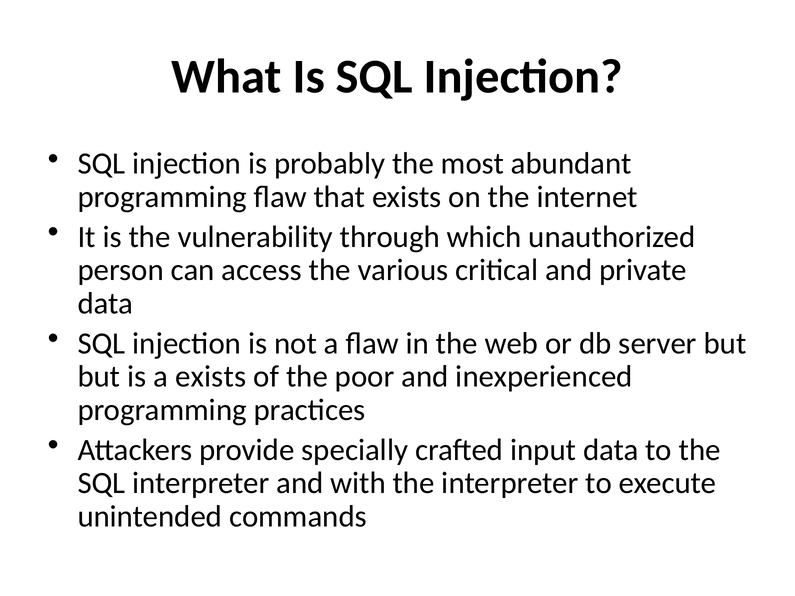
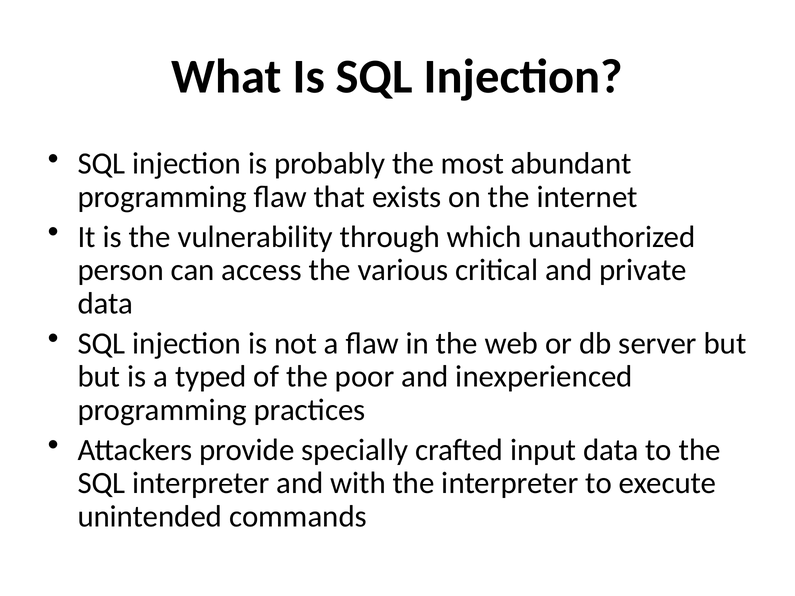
a exists: exists -> typed (211, 377)
